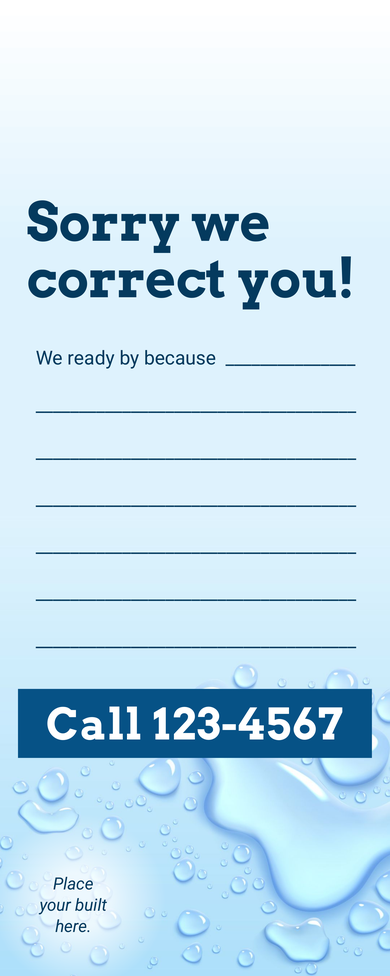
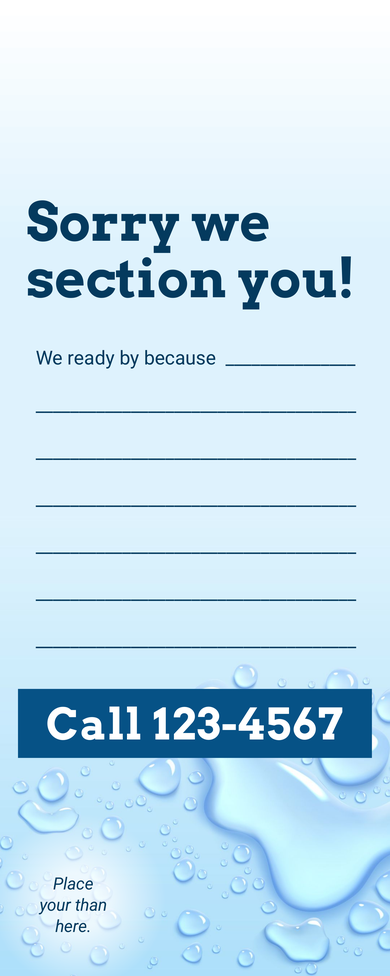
correct: correct -> section (127, 280)
built: built -> than (91, 904)
